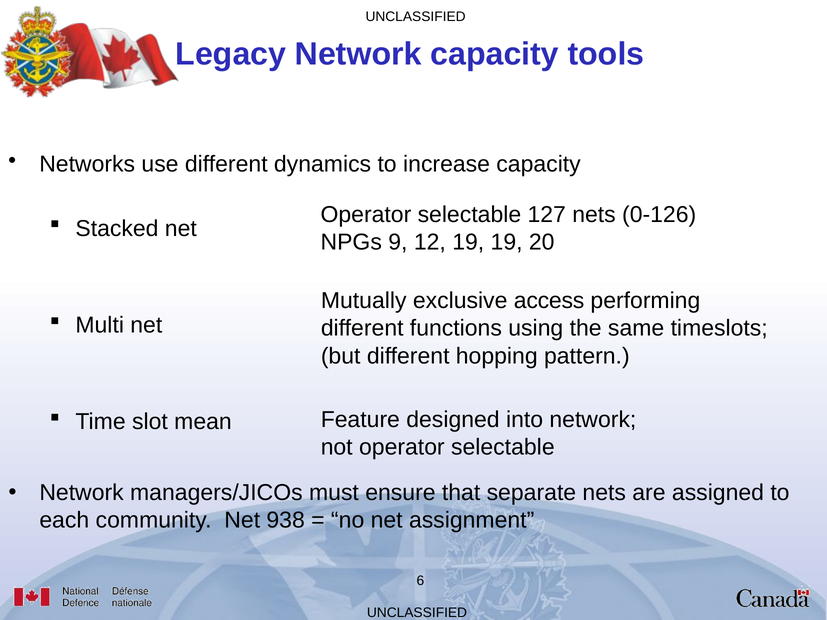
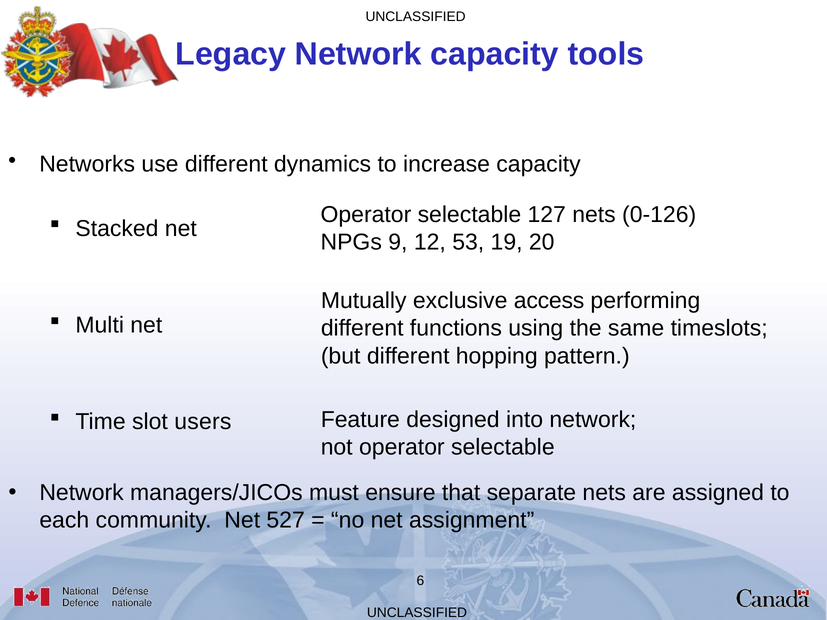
12 19: 19 -> 53 (468, 243)
mean: mean -> users (203, 422)
938: 938 -> 527 (286, 521)
